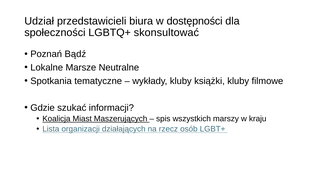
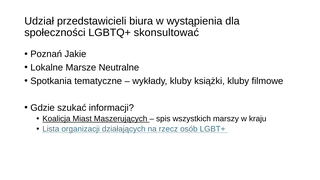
dostępności: dostępności -> wystąpienia (195, 21)
Bądź: Bądź -> Jakie (75, 54)
